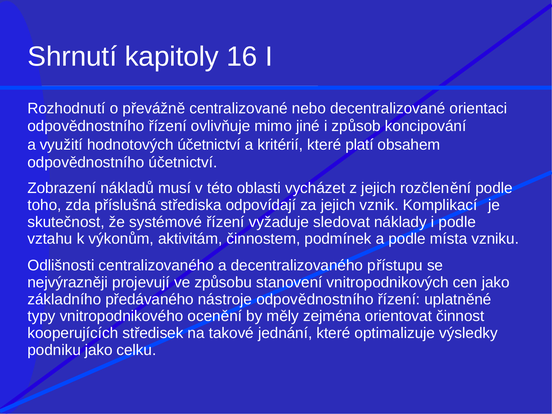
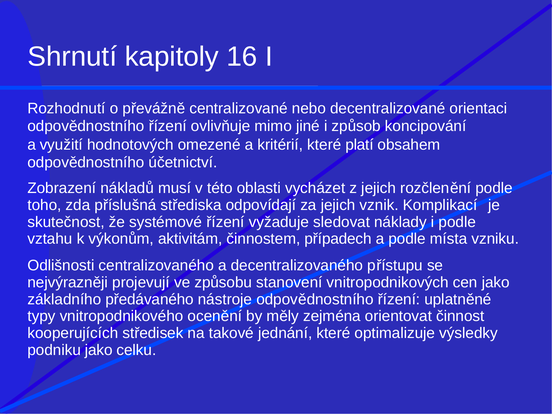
hodnotových účetnictví: účetnictví -> omezené (209, 145)
podmínek: podmínek -> případech (338, 239)
